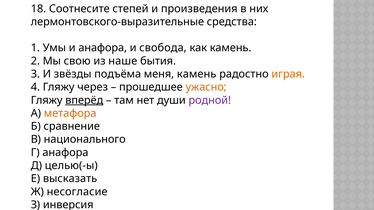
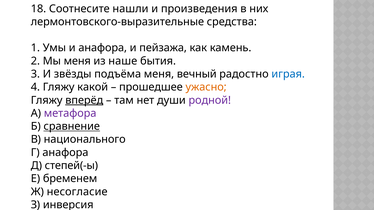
степей: степей -> нашли (130, 9)
свобода: свобода -> пейзажа (163, 48)
Мы свою: свою -> меня (77, 61)
меня камень: камень -> вечный (197, 74)
играя colour: orange -> blue (288, 74)
через: через -> какой (93, 87)
метафора colour: orange -> purple (70, 113)
сравнение underline: none -> present (72, 127)
целью(-ы: целью(-ы -> степей(-ы (71, 166)
высказать: высказать -> бременем (70, 179)
